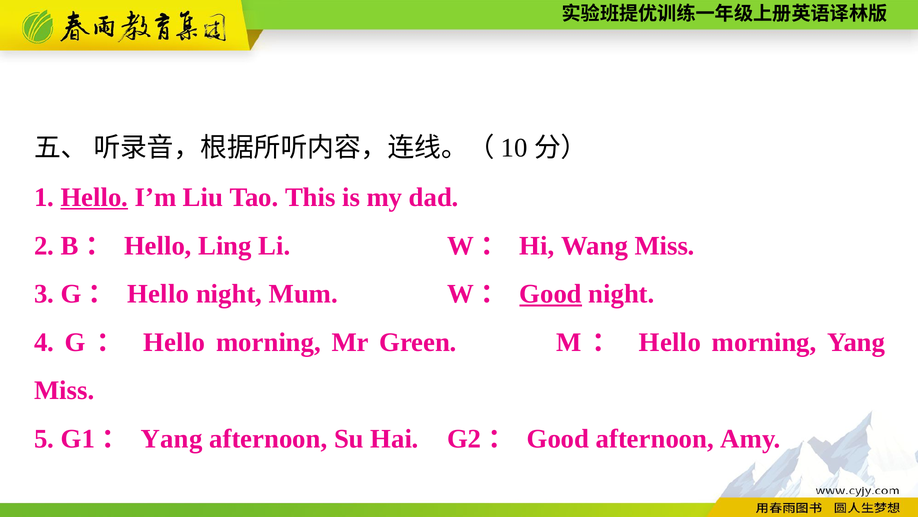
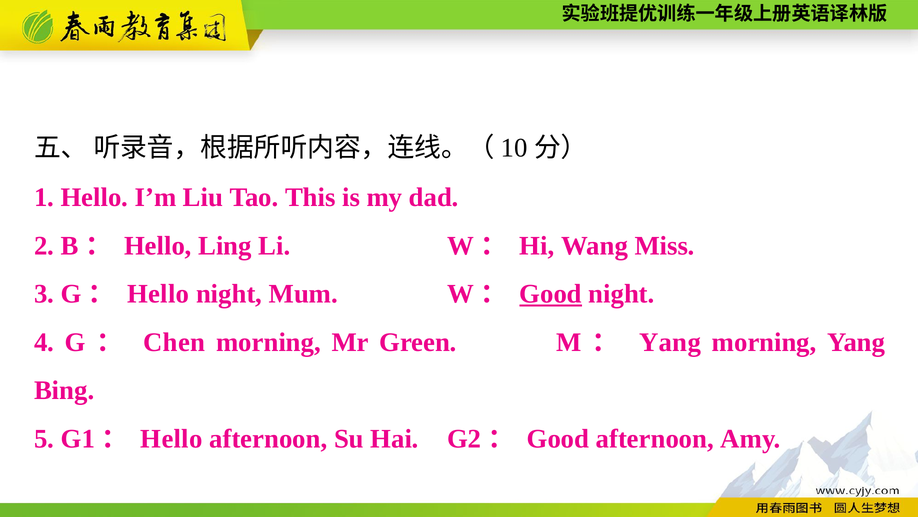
Hello underline: present -> none (94, 197)
Hello: Hello -> Chen (174, 342)
Hello: Hello -> Yang (670, 342)
Miss: Miss -> Bing (64, 390)
Yang: Yang -> Hello (171, 438)
